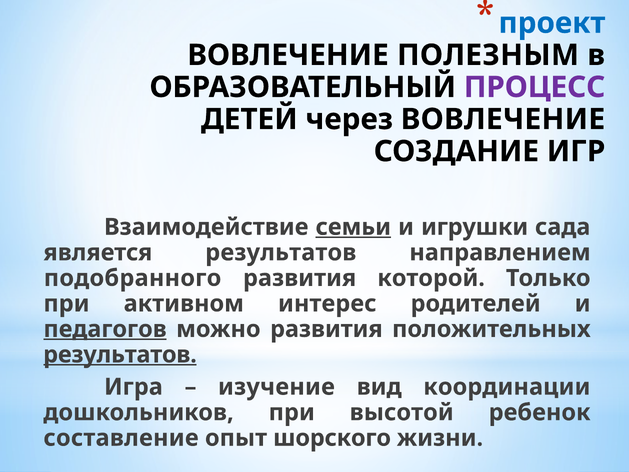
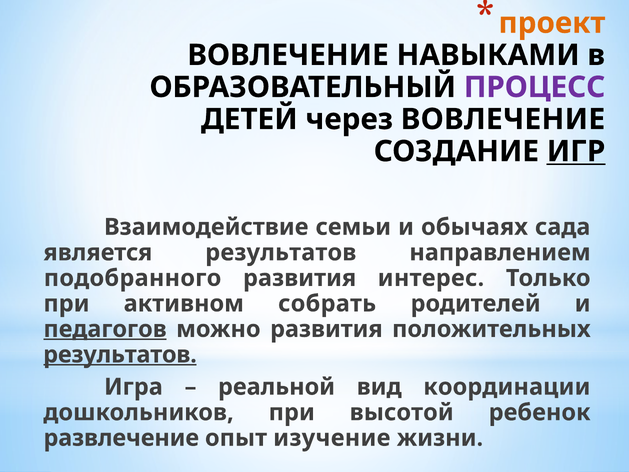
проект colour: blue -> orange (552, 23)
ПОЛЕЗНЫМ: ПОЛЕЗНЫМ -> НАВЫКАМИ (488, 55)
ИГР underline: none -> present (576, 151)
семьи underline: present -> none (353, 227)
игрушки: игрушки -> обычаях (474, 227)
которой: которой -> интерес (431, 278)
интерес: интерес -> собрать (327, 303)
изучение: изучение -> реальной (277, 387)
составление: составление -> развлечение (121, 438)
шорского: шорского -> изучение (332, 438)
